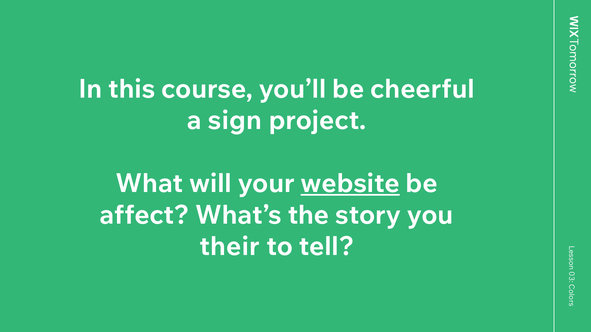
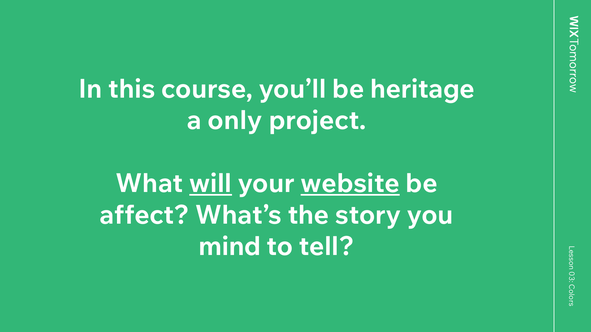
cheerful: cheerful -> heritage (423, 89)
sign: sign -> only (235, 121)
will underline: none -> present (211, 184)
their: their -> mind (230, 247)
